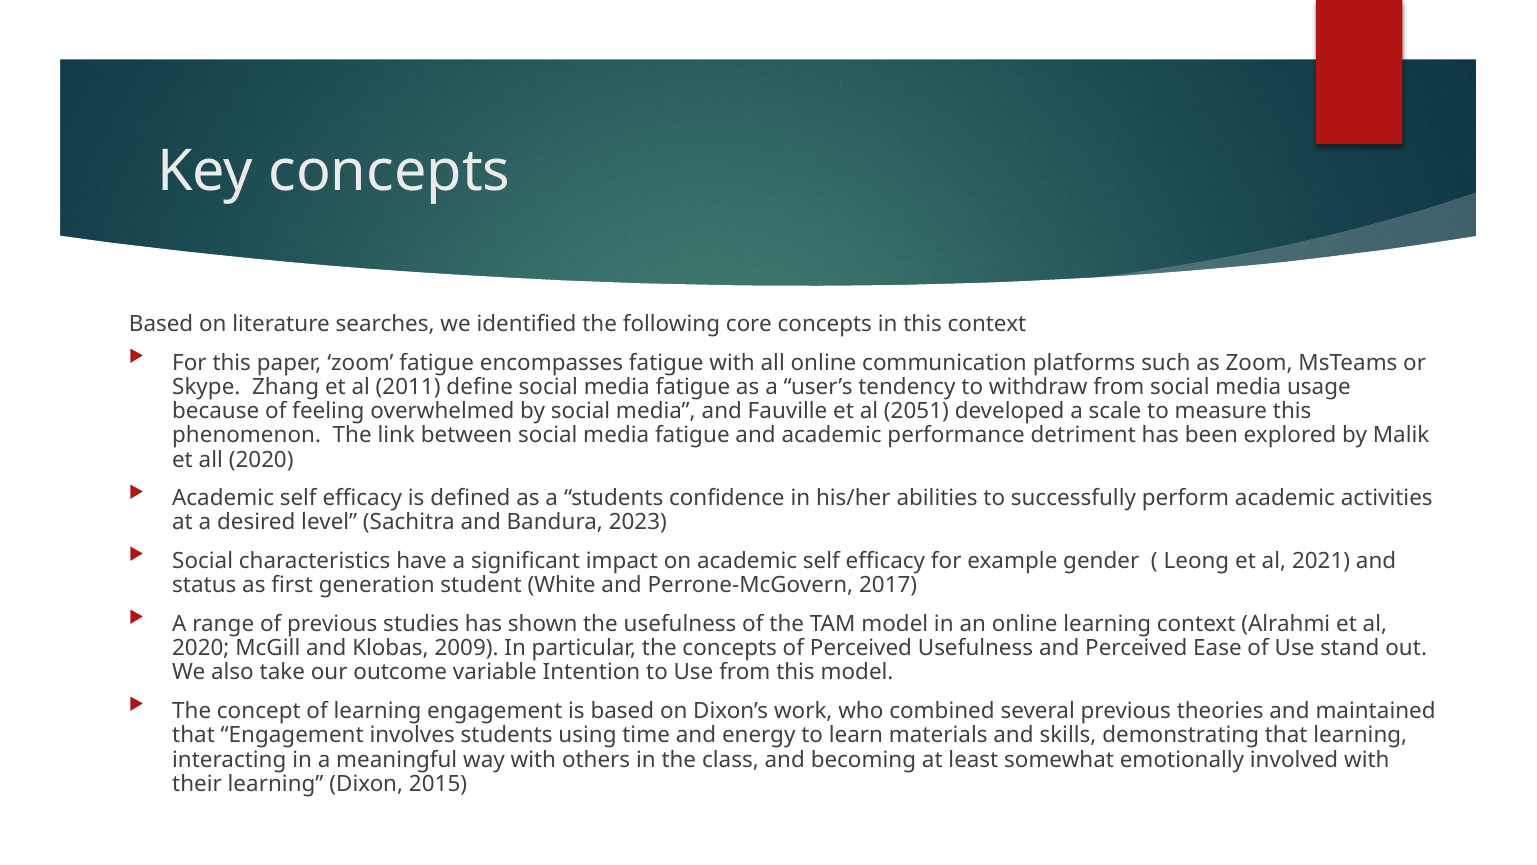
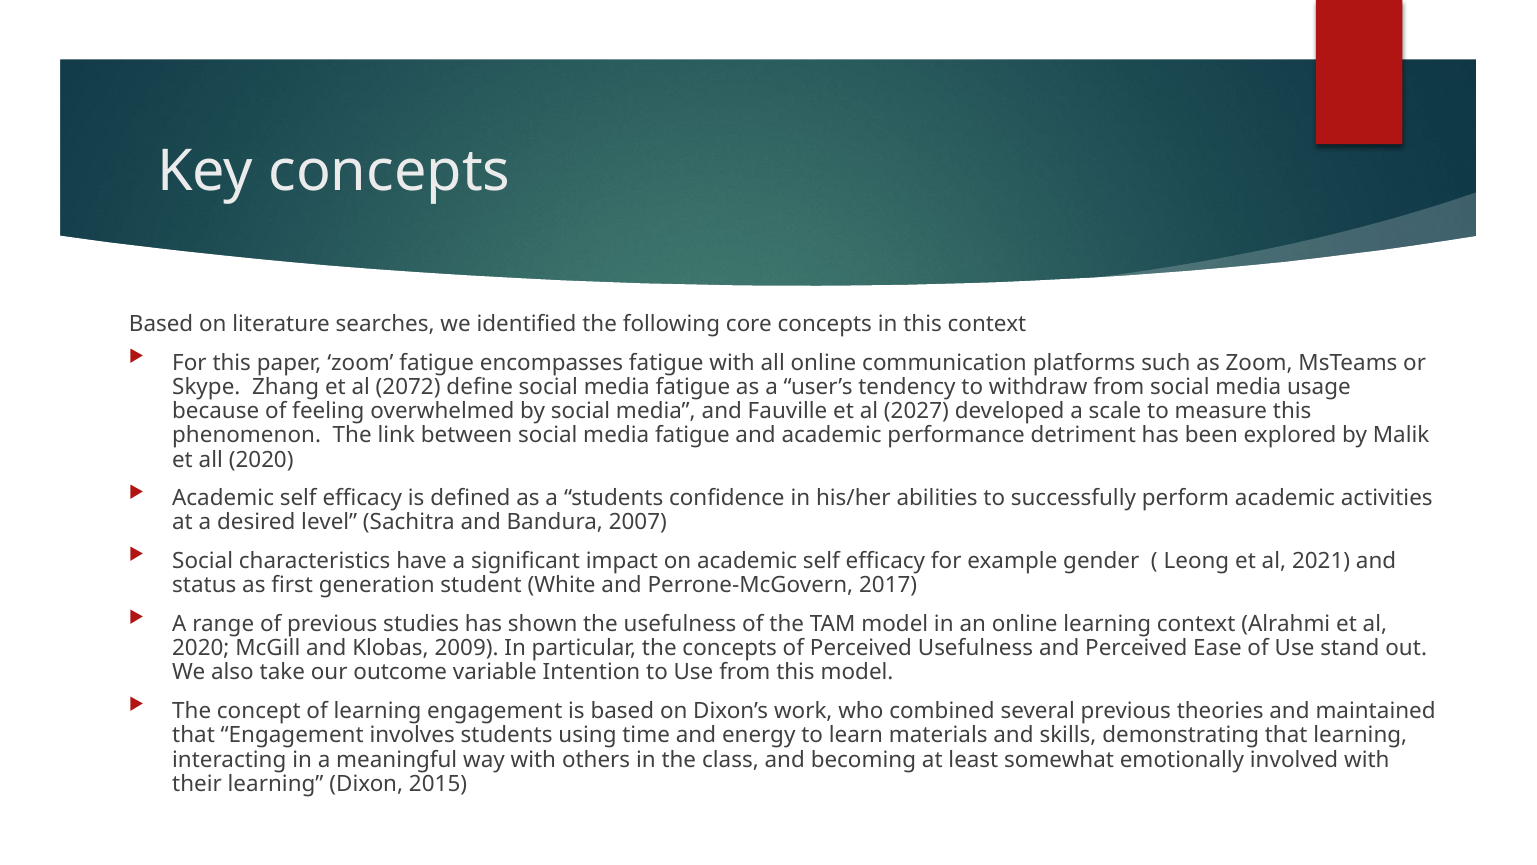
2011: 2011 -> 2072 (408, 387)
2051: 2051 -> 2027 (916, 411)
2023: 2023 -> 2007 (638, 522)
